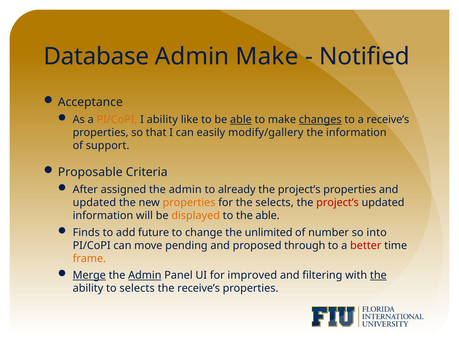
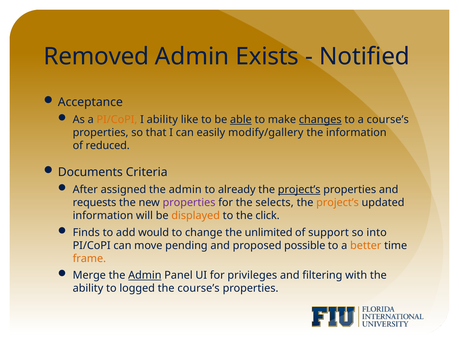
Database: Database -> Removed (96, 56)
Admin Make: Make -> Exists (267, 56)
a receive’s: receive’s -> course’s (388, 120)
support: support -> reduced (108, 146)
Proposable: Proposable -> Documents (90, 172)
project’s underline: none -> present (299, 190)
updated: updated -> requests (95, 203)
properties colour: orange -> purple (189, 203)
project’s colour: red -> orange (338, 203)
the able: able -> click (268, 216)
future: future -> would (154, 233)
number: number -> support (329, 233)
through: through -> possible (305, 246)
better colour: red -> orange (366, 246)
Merge underline: present -> none (89, 276)
improved: improved -> privileges (252, 276)
the underline: present -> none (378, 276)
to selects: selects -> logged (137, 289)
the receive’s: receive’s -> course’s (199, 289)
